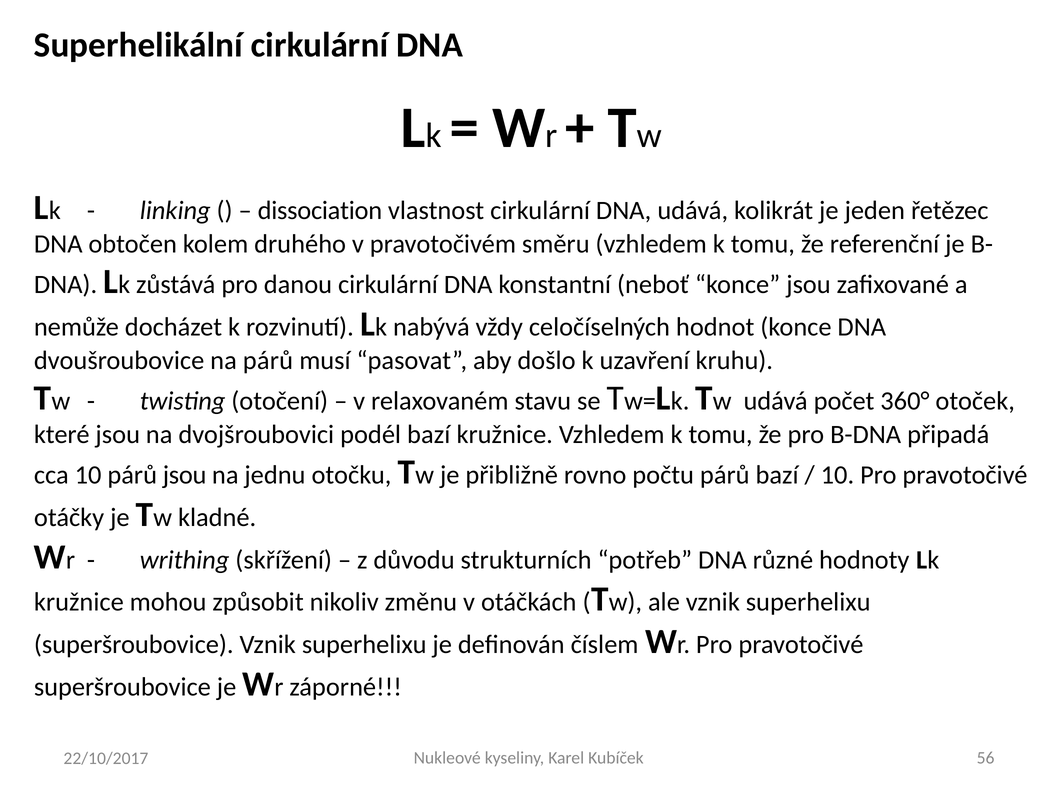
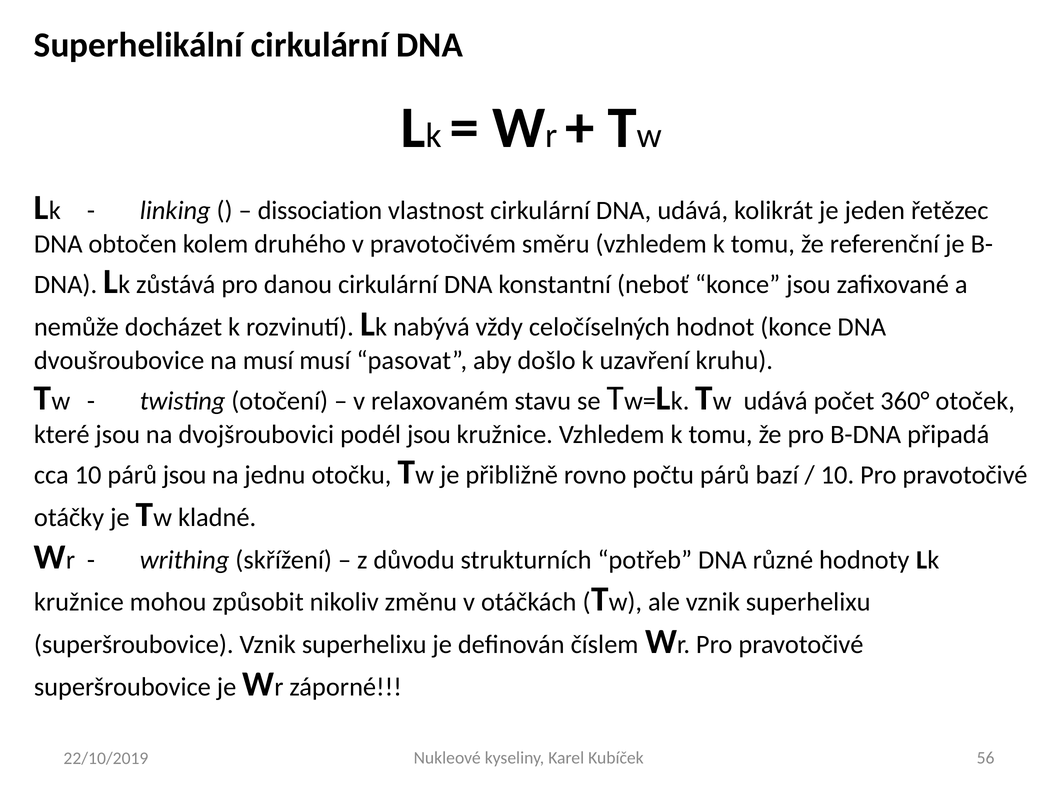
na párů: párů -> musí (268, 360)
podél bazí: bazí -> jsou (429, 434)
22/10/2017: 22/10/2017 -> 22/10/2019 (106, 758)
